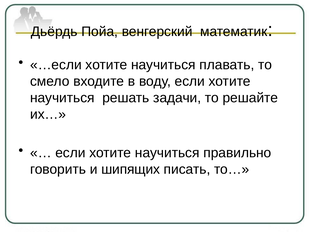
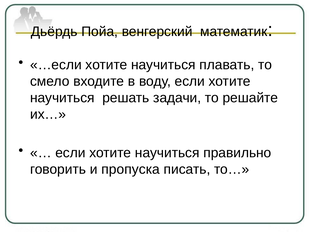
шипящих: шипящих -> пропуска (131, 169)
